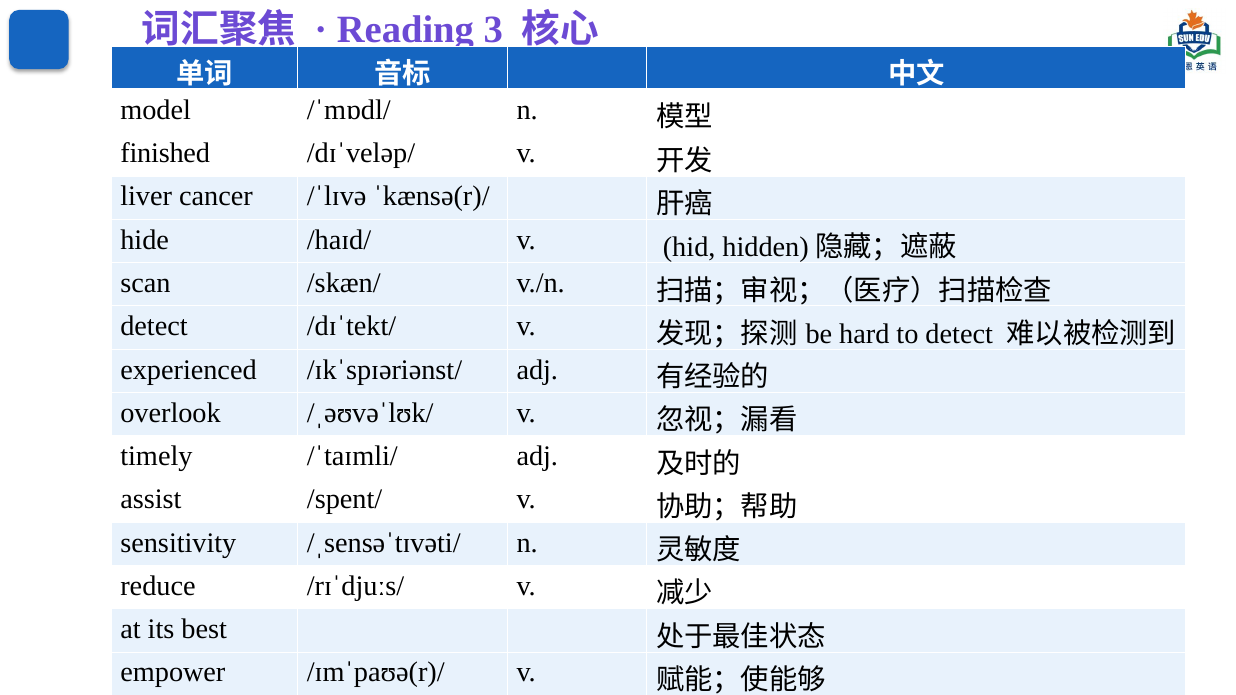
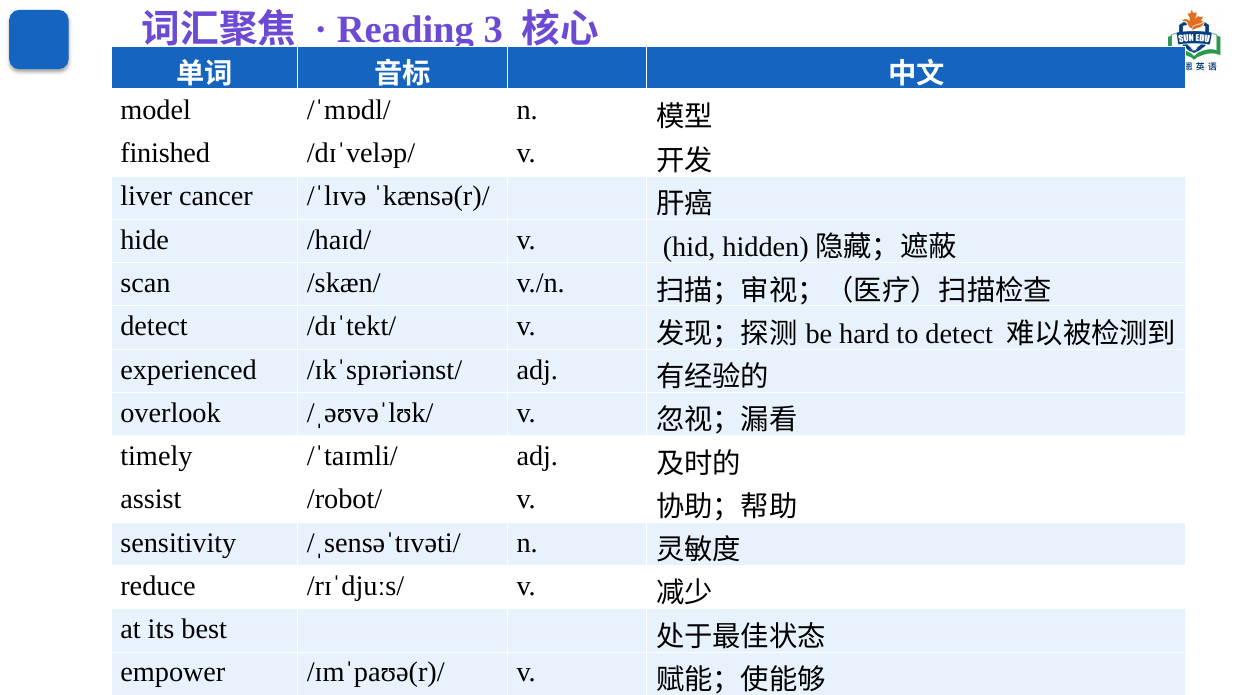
/spent/: /spent/ -> /robot/ (345, 500)
